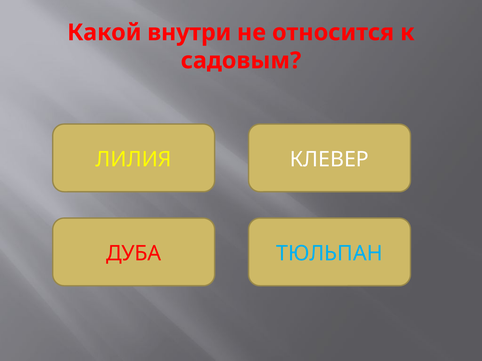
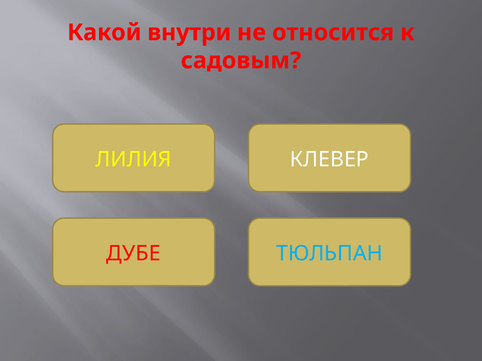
ДУБА: ДУБА -> ДУБЕ (134, 254)
